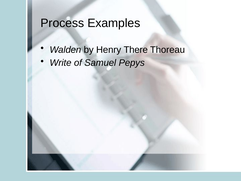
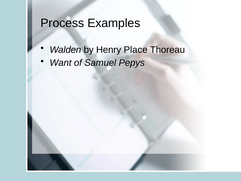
There: There -> Place (136, 50)
Write: Write -> Want (61, 63)
